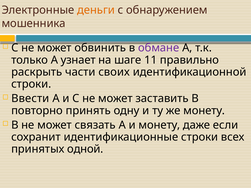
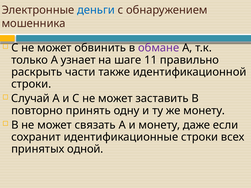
деньги colour: orange -> blue (96, 10)
своих: своих -> также (114, 72)
Ввести: Ввести -> Случай (30, 99)
